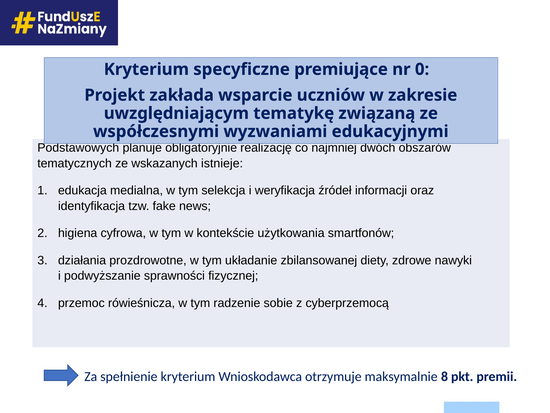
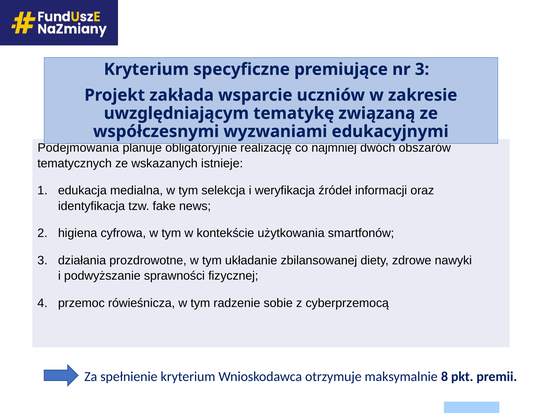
nr 0: 0 -> 3 (422, 69)
Podstawowych: Podstawowych -> Podejmowania (78, 148)
